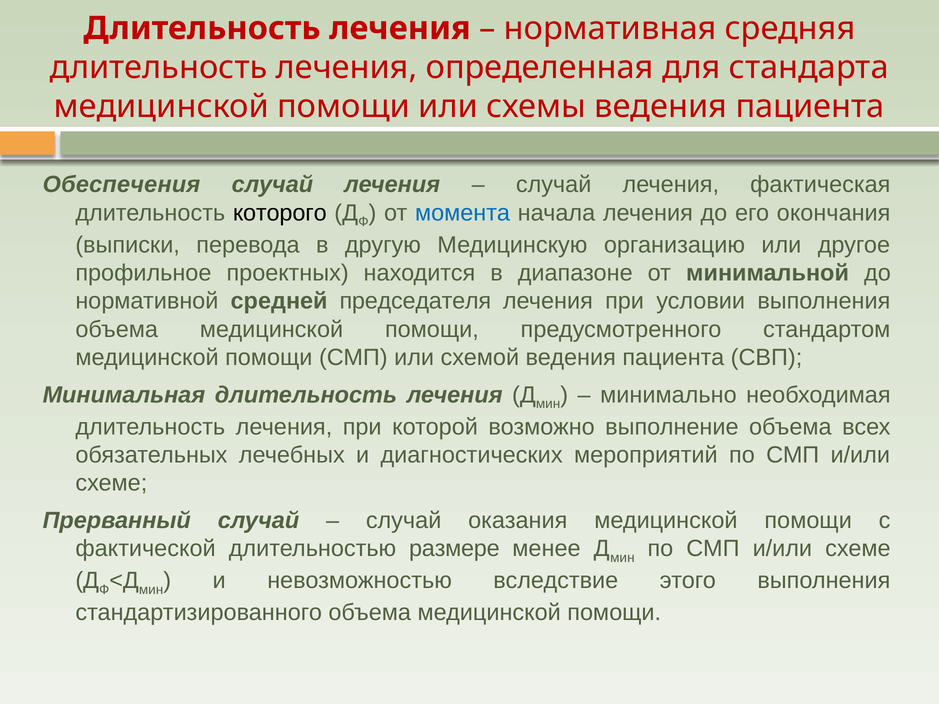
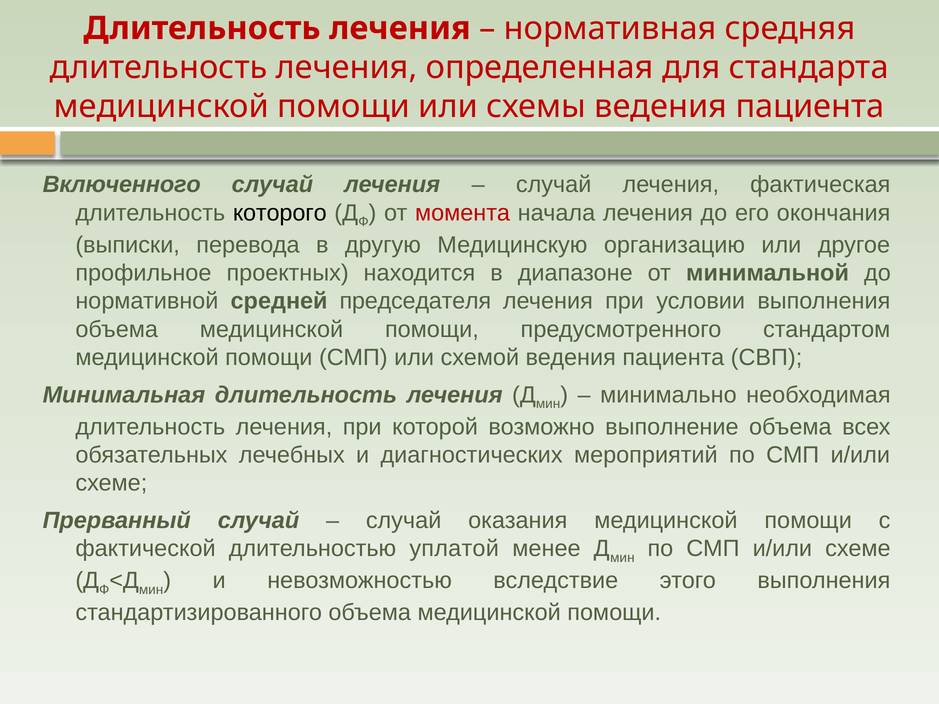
Обеспечения: Обеспечения -> Включенного (122, 185)
момента colour: blue -> red (463, 213)
размере: размере -> уплатой (454, 549)
